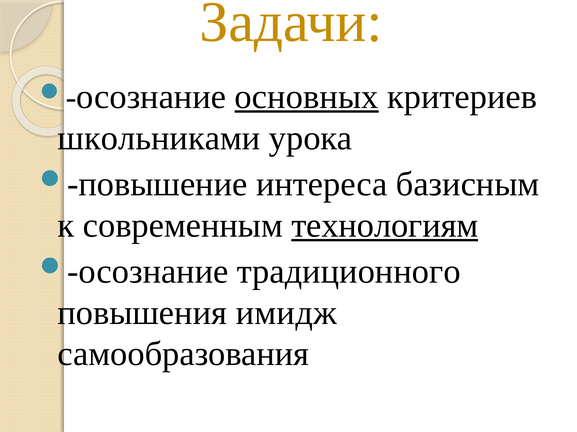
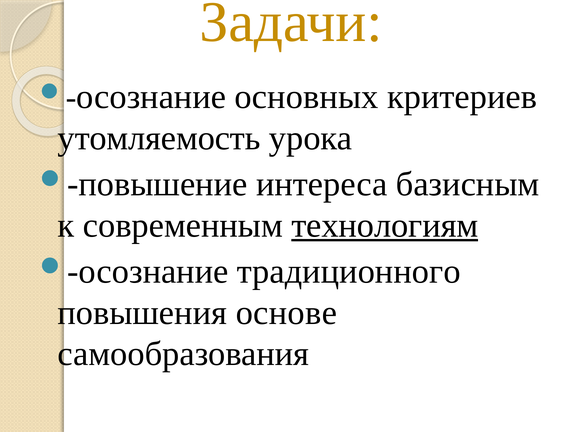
основных underline: present -> none (307, 97)
школьниками: школьниками -> утомляемость (159, 138)
имидж: имидж -> основе (286, 313)
